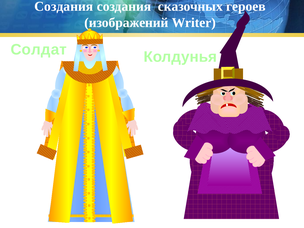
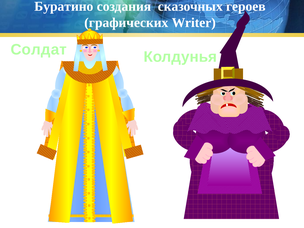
Создания: Создания -> Буратино (64, 6)
изображений: изображений -> графических (126, 23)
